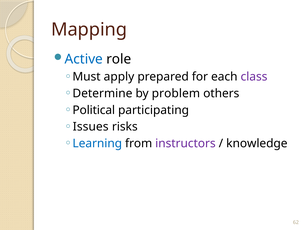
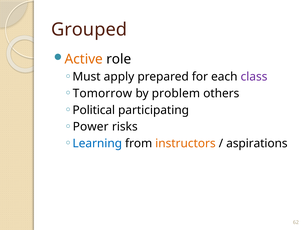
Mapping: Mapping -> Grouped (89, 30)
Active colour: blue -> orange (84, 59)
Determine: Determine -> Tomorrow (102, 93)
Issues: Issues -> Power (91, 126)
instructors colour: purple -> orange (185, 143)
knowledge: knowledge -> aspirations (257, 143)
